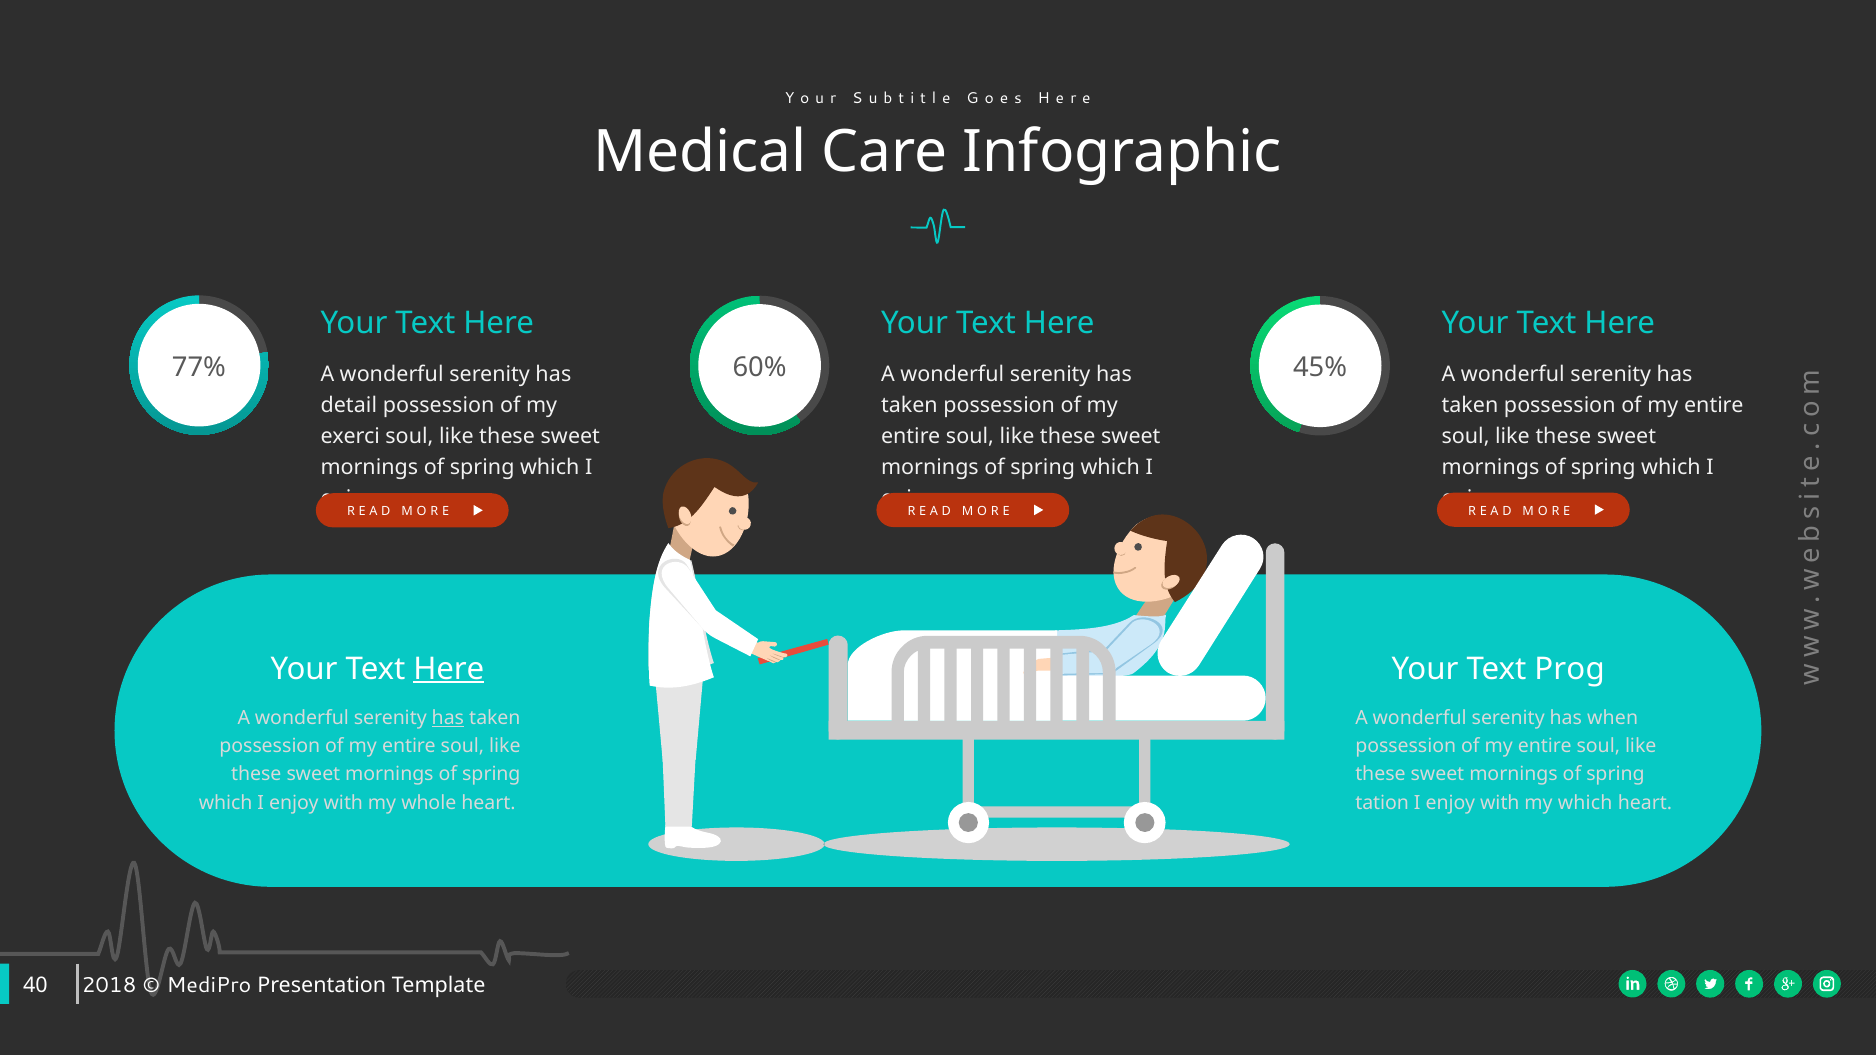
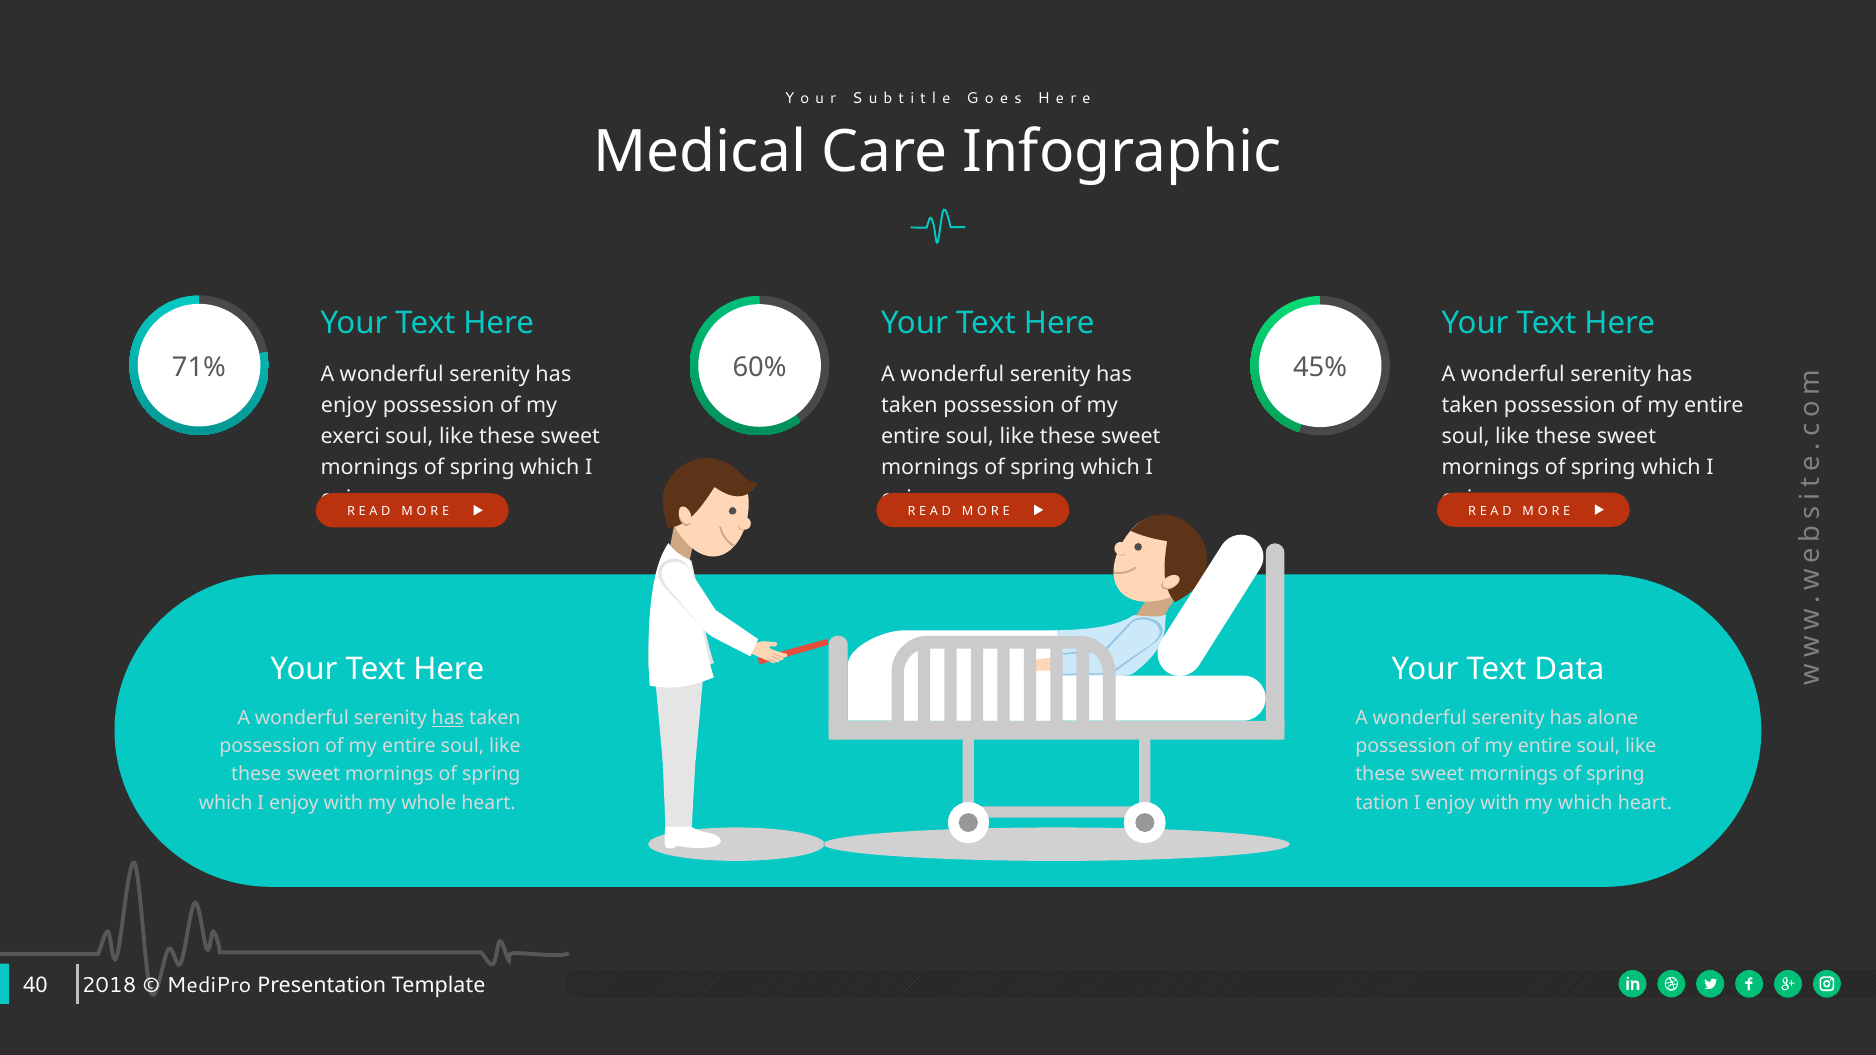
77%: 77% -> 71% (199, 367)
detail: detail -> enjoy (349, 405)
Here underline: present -> none (449, 669)
Prog: Prog -> Data (1569, 669)
when: when -> alone (1613, 718)
